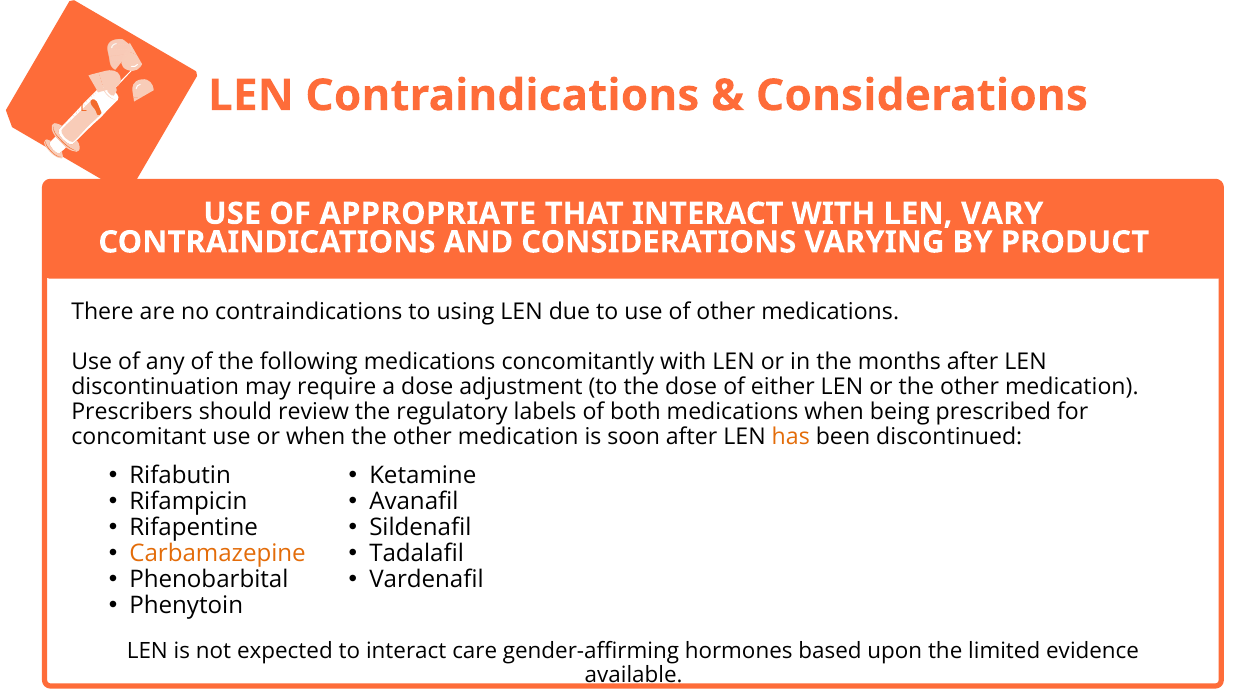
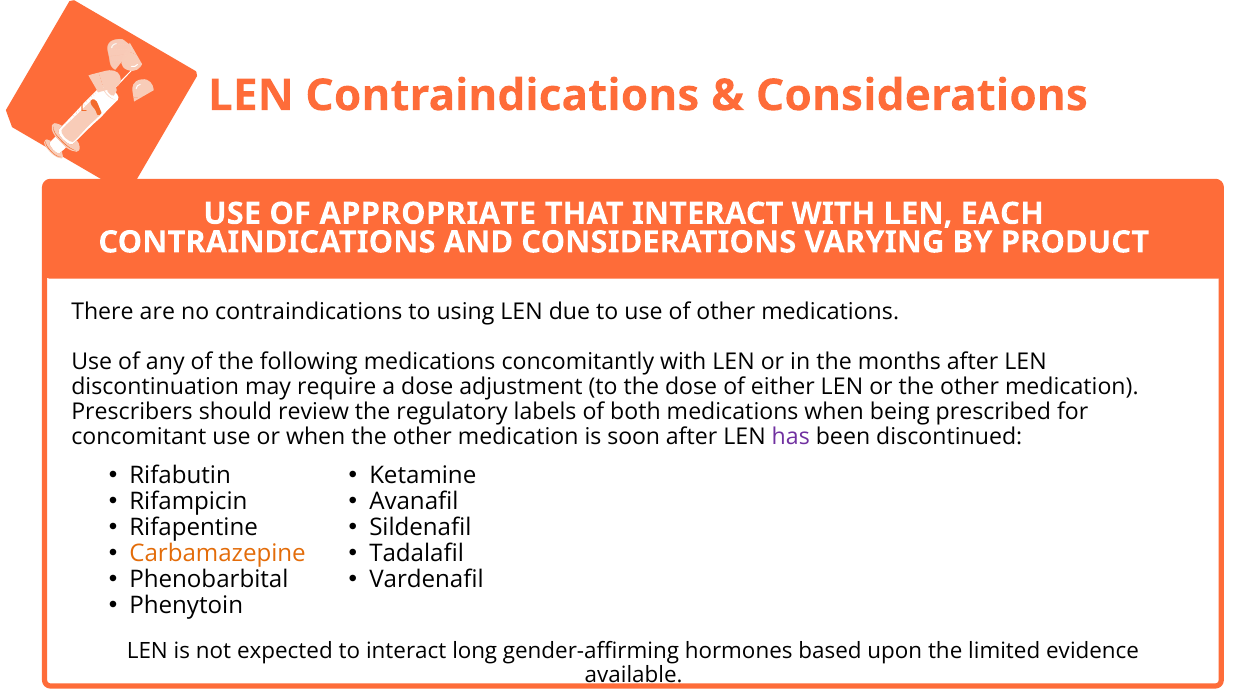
VARY: VARY -> EACH (1002, 214)
has colour: orange -> purple (791, 437)
care: care -> long (475, 651)
